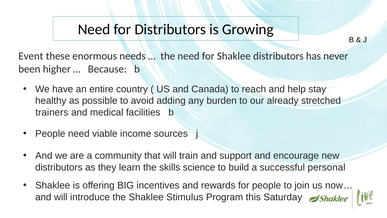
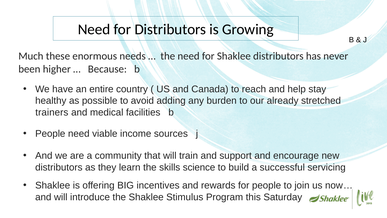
Event: Event -> Much (31, 56)
personal: personal -> servicing (327, 167)
